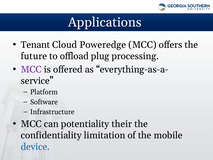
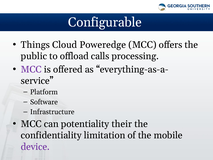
Applications: Applications -> Configurable (105, 22)
Tenant: Tenant -> Things (35, 45)
future: future -> public (34, 56)
plug: plug -> calls (100, 56)
device colour: blue -> purple (35, 147)
